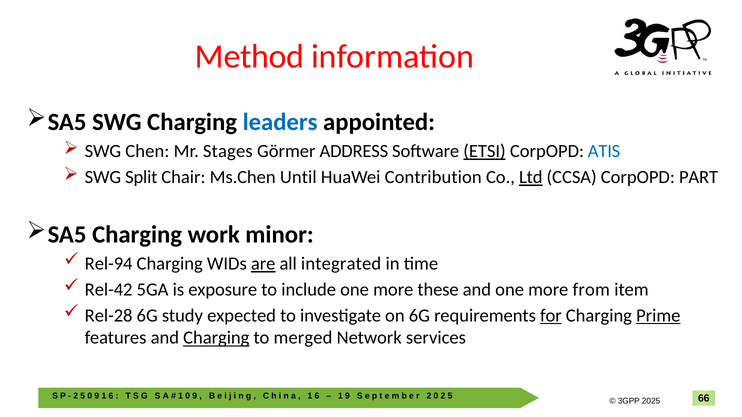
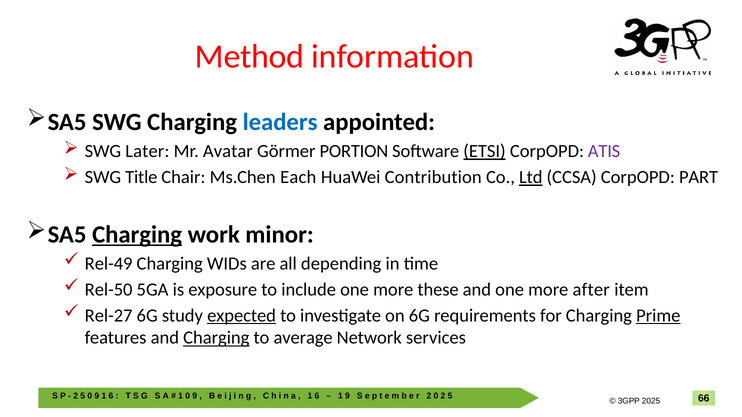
Chen: Chen -> Later (147, 151)
Stages: Stages -> Avatar (228, 151)
ADDRESS: ADDRESS -> PORTION (354, 151)
ATIS colour: blue -> purple (604, 151)
Split: Split -> Title (141, 177)
Until: Until -> Each (298, 177)
Charging underline: none -> present (137, 235)
Rel-94: Rel-94 -> Rel-49 (109, 264)
are underline: present -> none (263, 264)
integrated: integrated -> depending (341, 264)
Rel-42: Rel-42 -> Rel-50 (109, 290)
from: from -> after (591, 290)
Rel-28: Rel-28 -> Rel-27 (109, 316)
expected underline: none -> present (242, 316)
for underline: present -> none (551, 316)
merged: merged -> average (303, 338)
